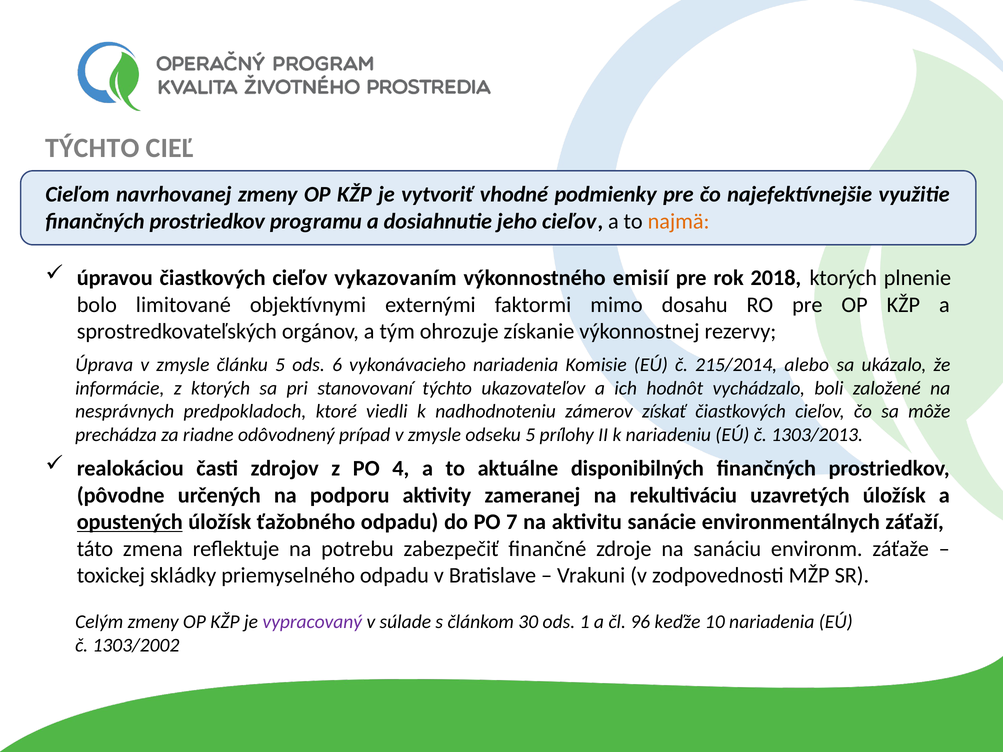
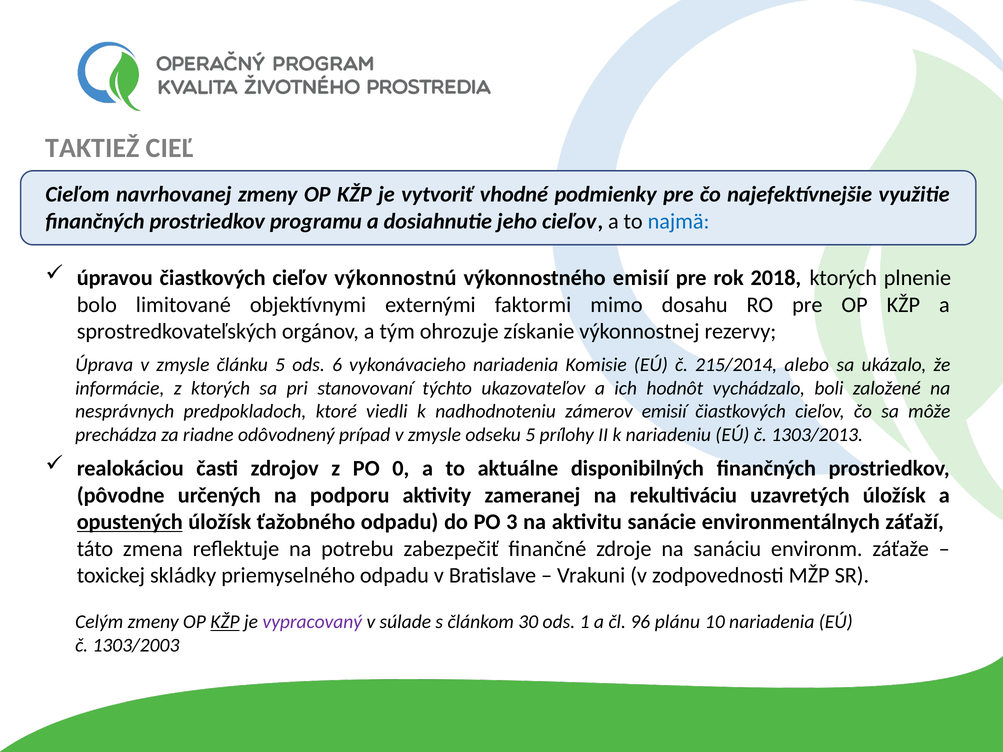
TÝCHTO: TÝCHTO -> TAKTIEŽ (92, 148)
najmä colour: orange -> blue (679, 221)
vykazovaním: vykazovaním -> výkonnostnú (395, 278)
zámerov získať: získať -> emisií (664, 412)
4: 4 -> 0 (401, 469)
7: 7 -> 3 (512, 522)
KŽP underline: none -> present (225, 622)
keďže: keďže -> plánu (677, 622)
1303/2002: 1303/2002 -> 1303/2003 (136, 646)
